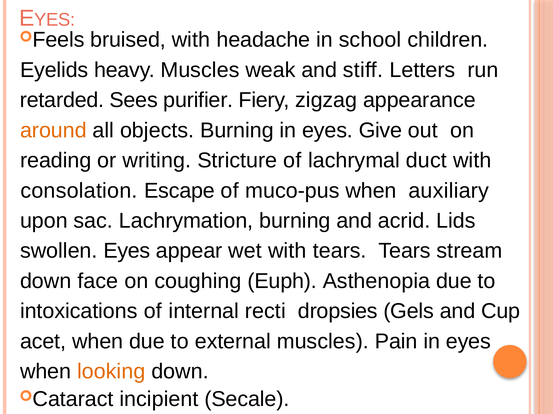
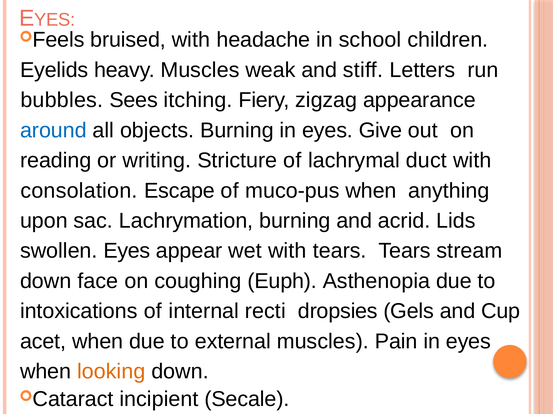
retarded: retarded -> bubbles (62, 100)
purifier: purifier -> itching (198, 100)
around colour: orange -> blue (53, 131)
auxiliary: auxiliary -> anything (449, 191)
